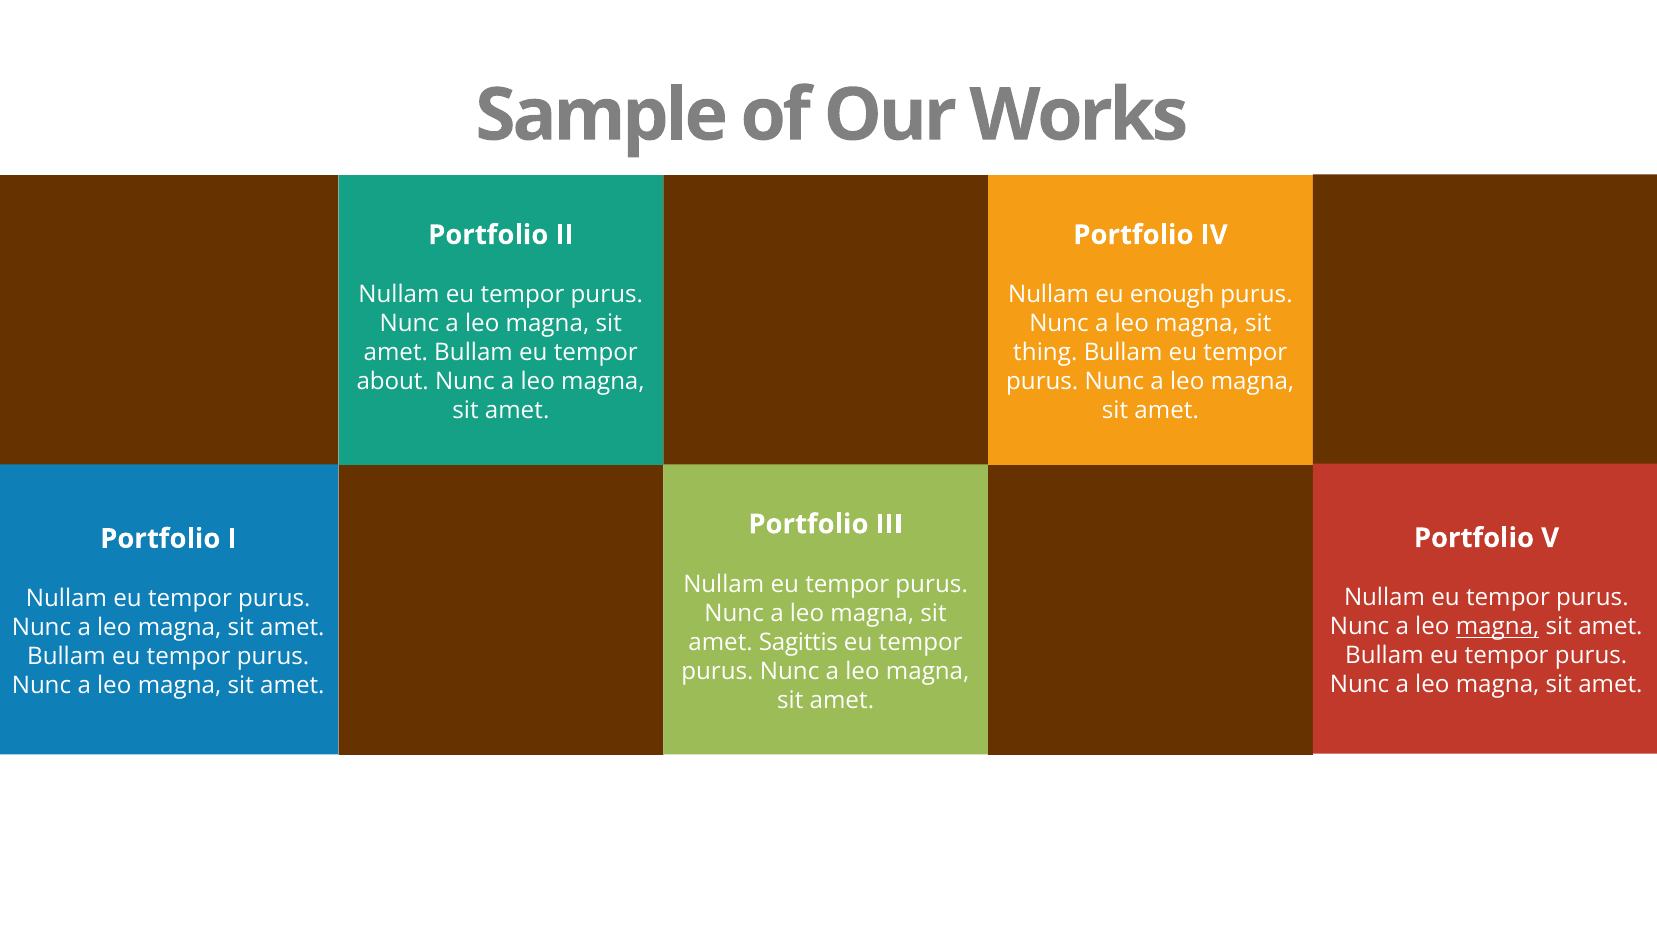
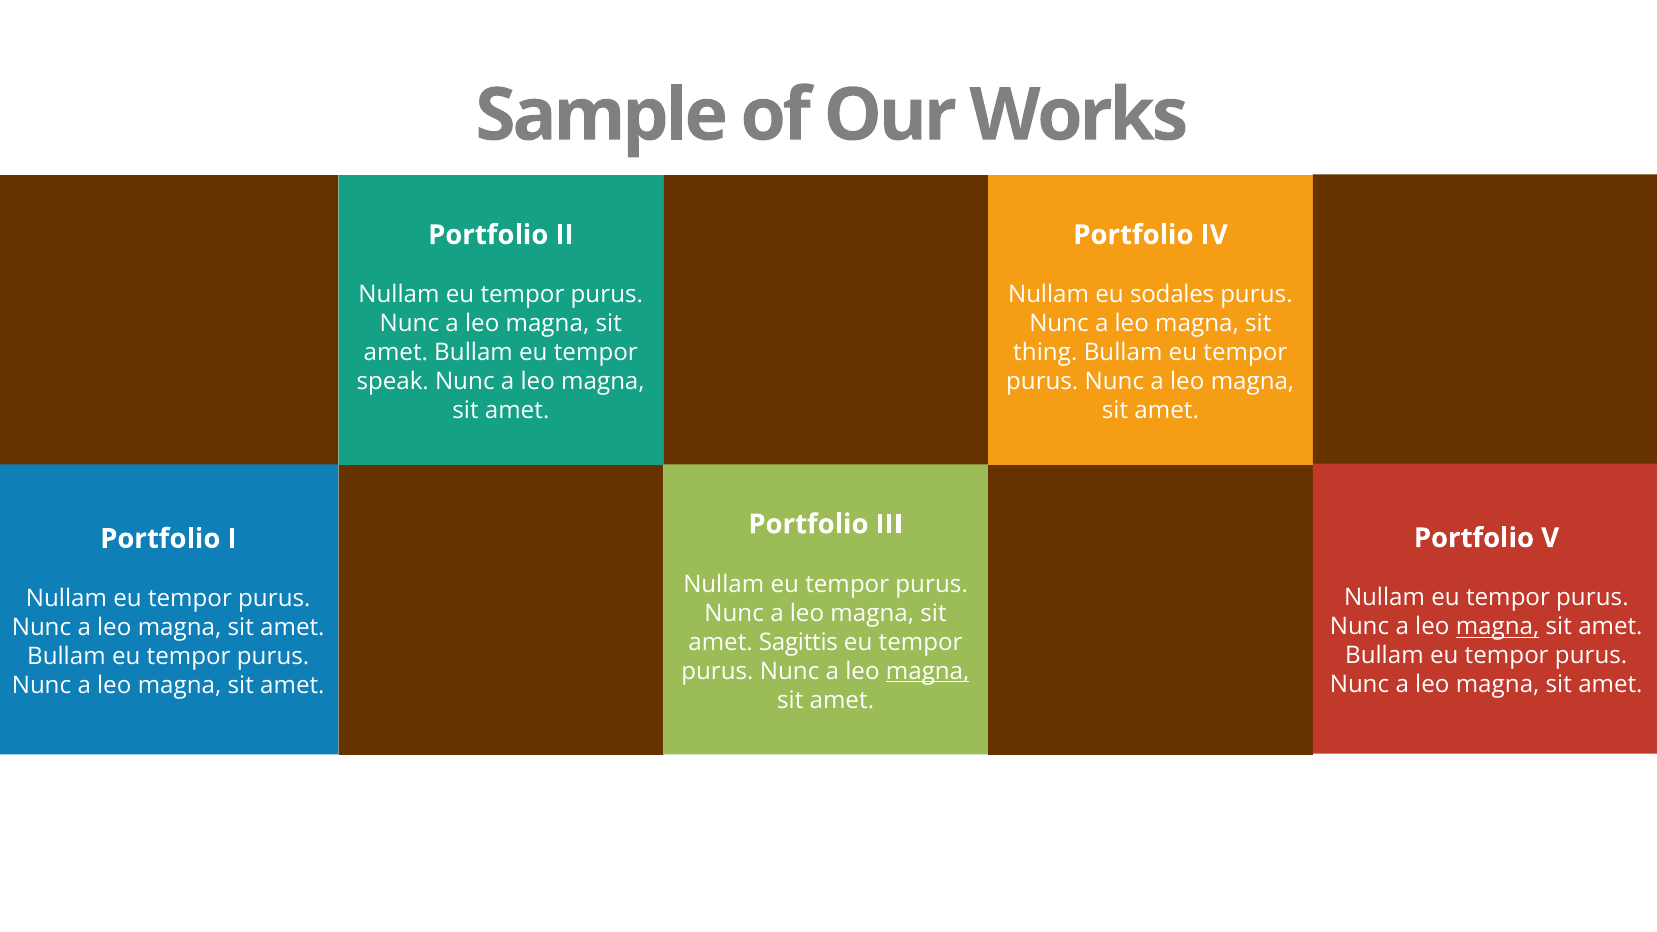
enough: enough -> sodales (1172, 295)
about: about -> speak (393, 382)
magna underline: none -> present (928, 671)
